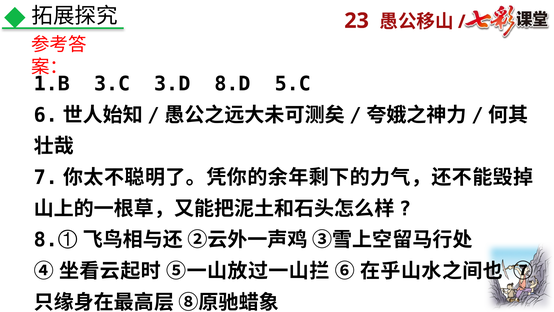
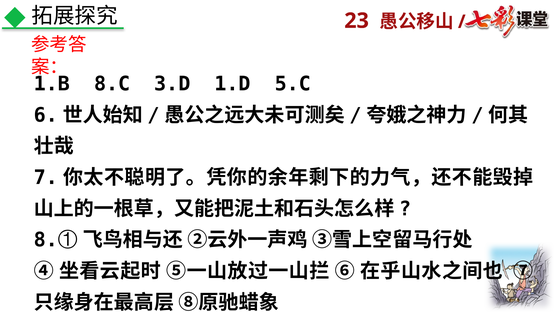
3.C: 3.C -> 8.C (112, 84)
8.D: 8.D -> 1.D (233, 84)
